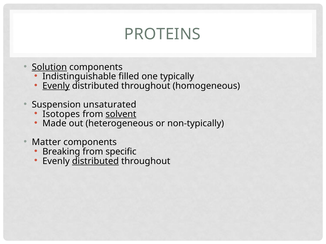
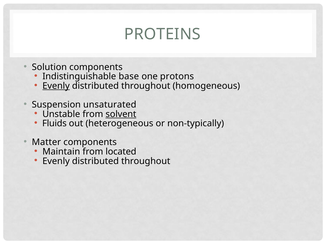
Solution underline: present -> none (49, 67)
filled: filled -> base (129, 77)
typically: typically -> protons (177, 77)
Isotopes: Isotopes -> Unstable (61, 114)
Made: Made -> Fluids (54, 124)
Breaking: Breaking -> Maintain (61, 152)
specific: specific -> located (121, 152)
distributed underline: present -> none (95, 161)
